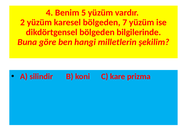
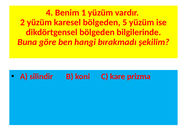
5: 5 -> 1 (84, 13)
7: 7 -> 5 (125, 22)
milletlerin: milletlerin -> bırakmadı (117, 42)
